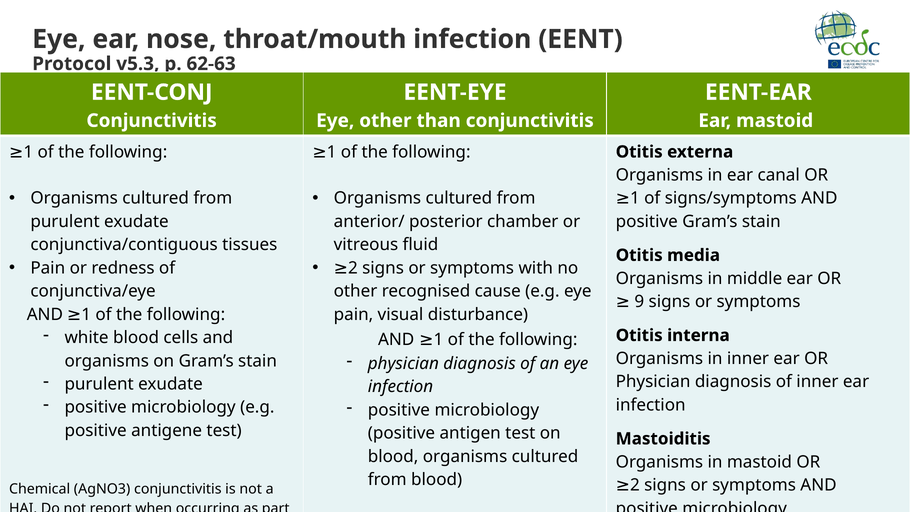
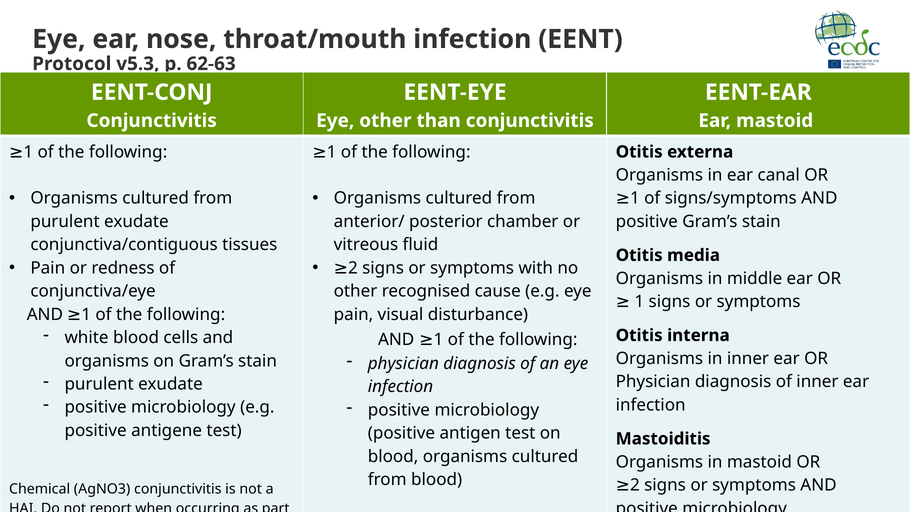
9: 9 -> 1 (639, 302)
